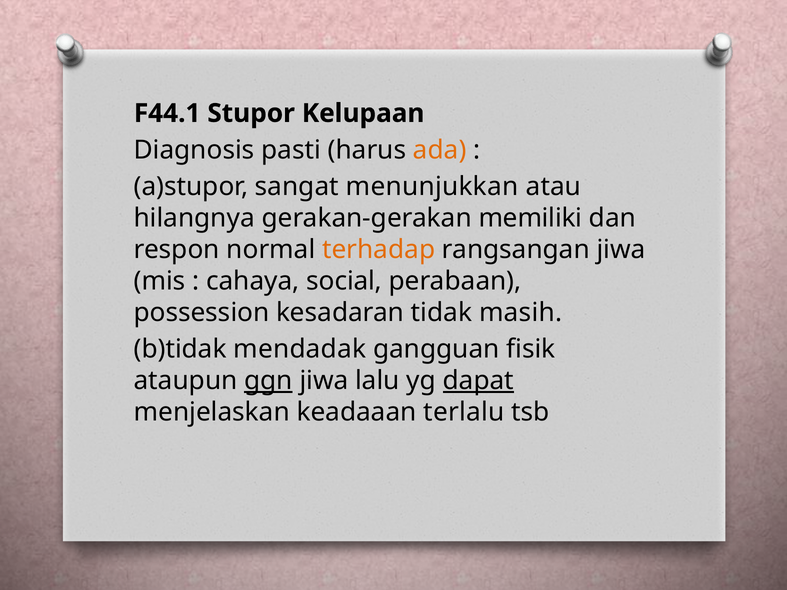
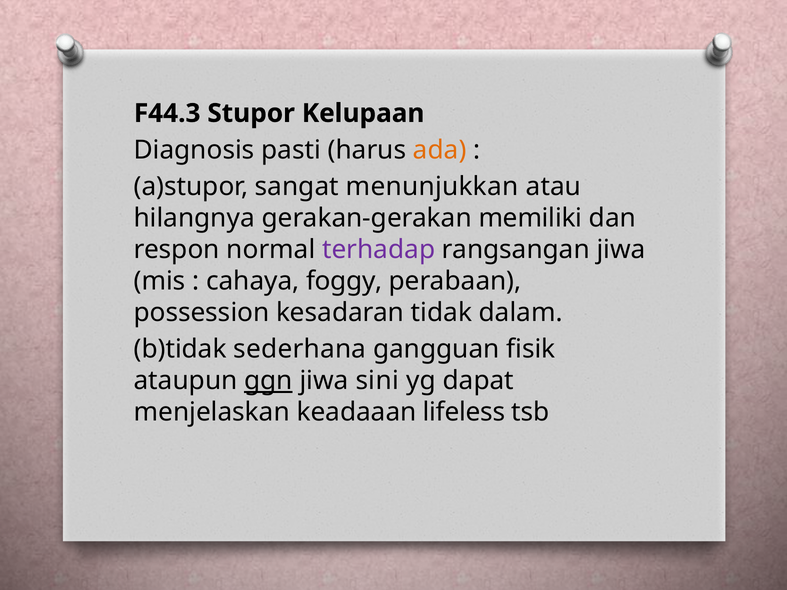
F44.1: F44.1 -> F44.3 (167, 113)
terhadap colour: orange -> purple (379, 250)
social: social -> foggy (344, 281)
masih: masih -> dalam (521, 313)
mendadak: mendadak -> sederhana (300, 349)
lalu: lalu -> sini (377, 381)
dapat underline: present -> none (478, 381)
terlalu: terlalu -> lifeless (464, 412)
